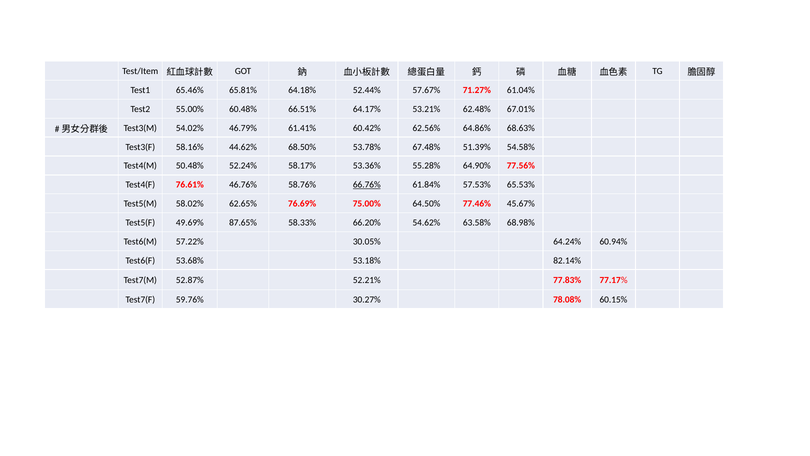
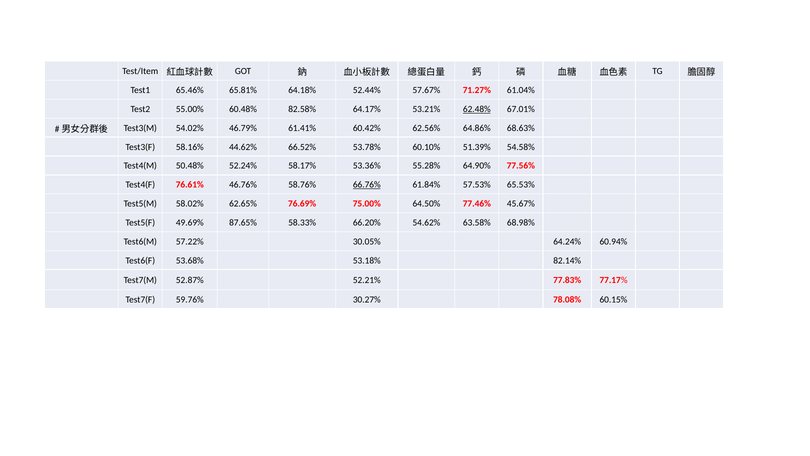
66.51%: 66.51% -> 82.58% (302, 109)
62.48% underline: none -> present (477, 109)
68.50%: 68.50% -> 66.52% (302, 147)
67.48%: 67.48% -> 60.10% (426, 147)
